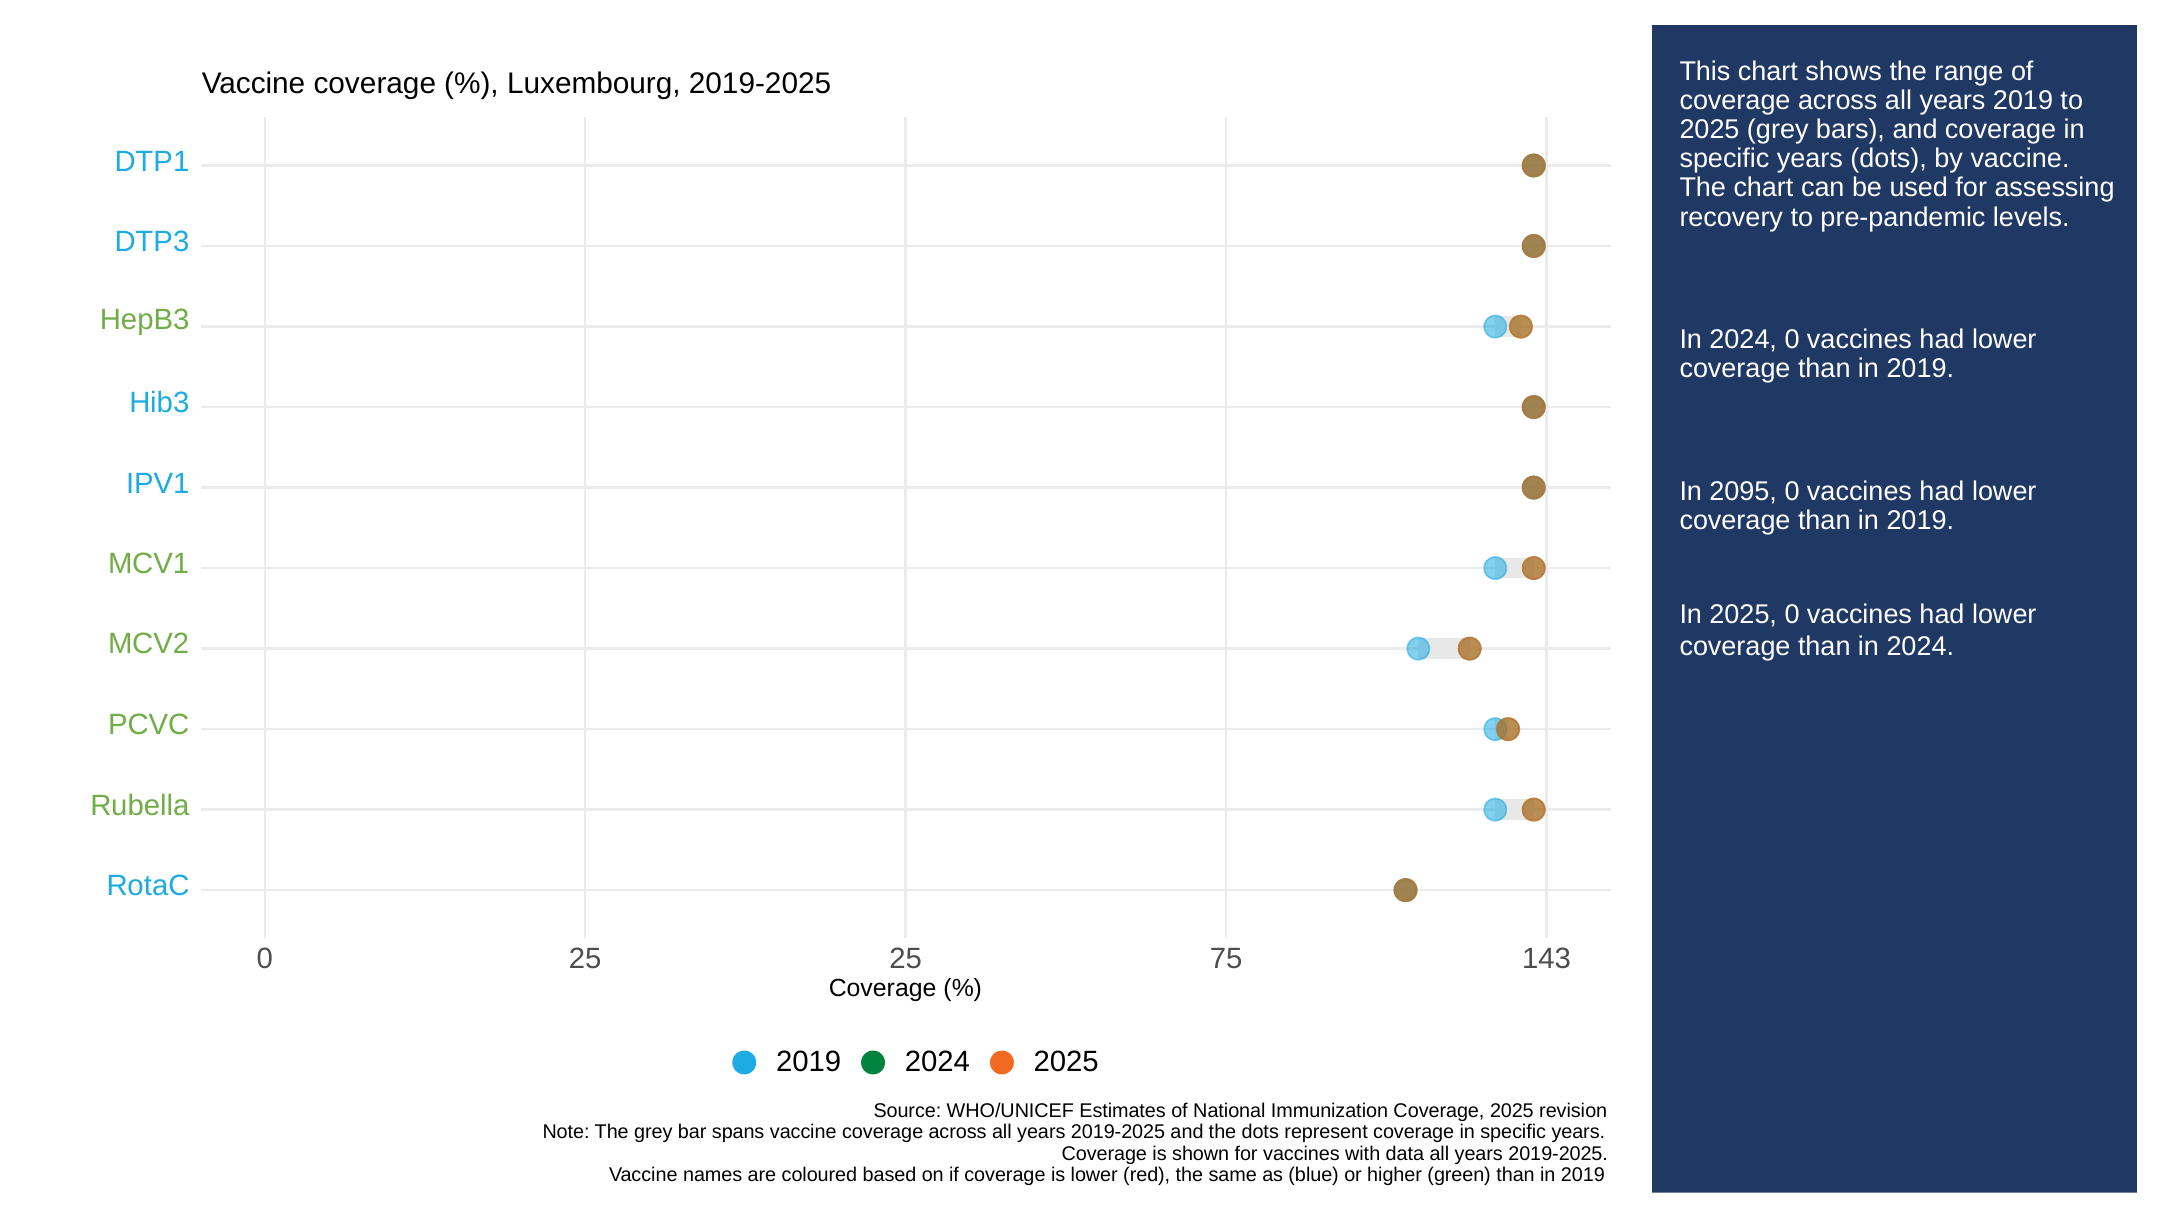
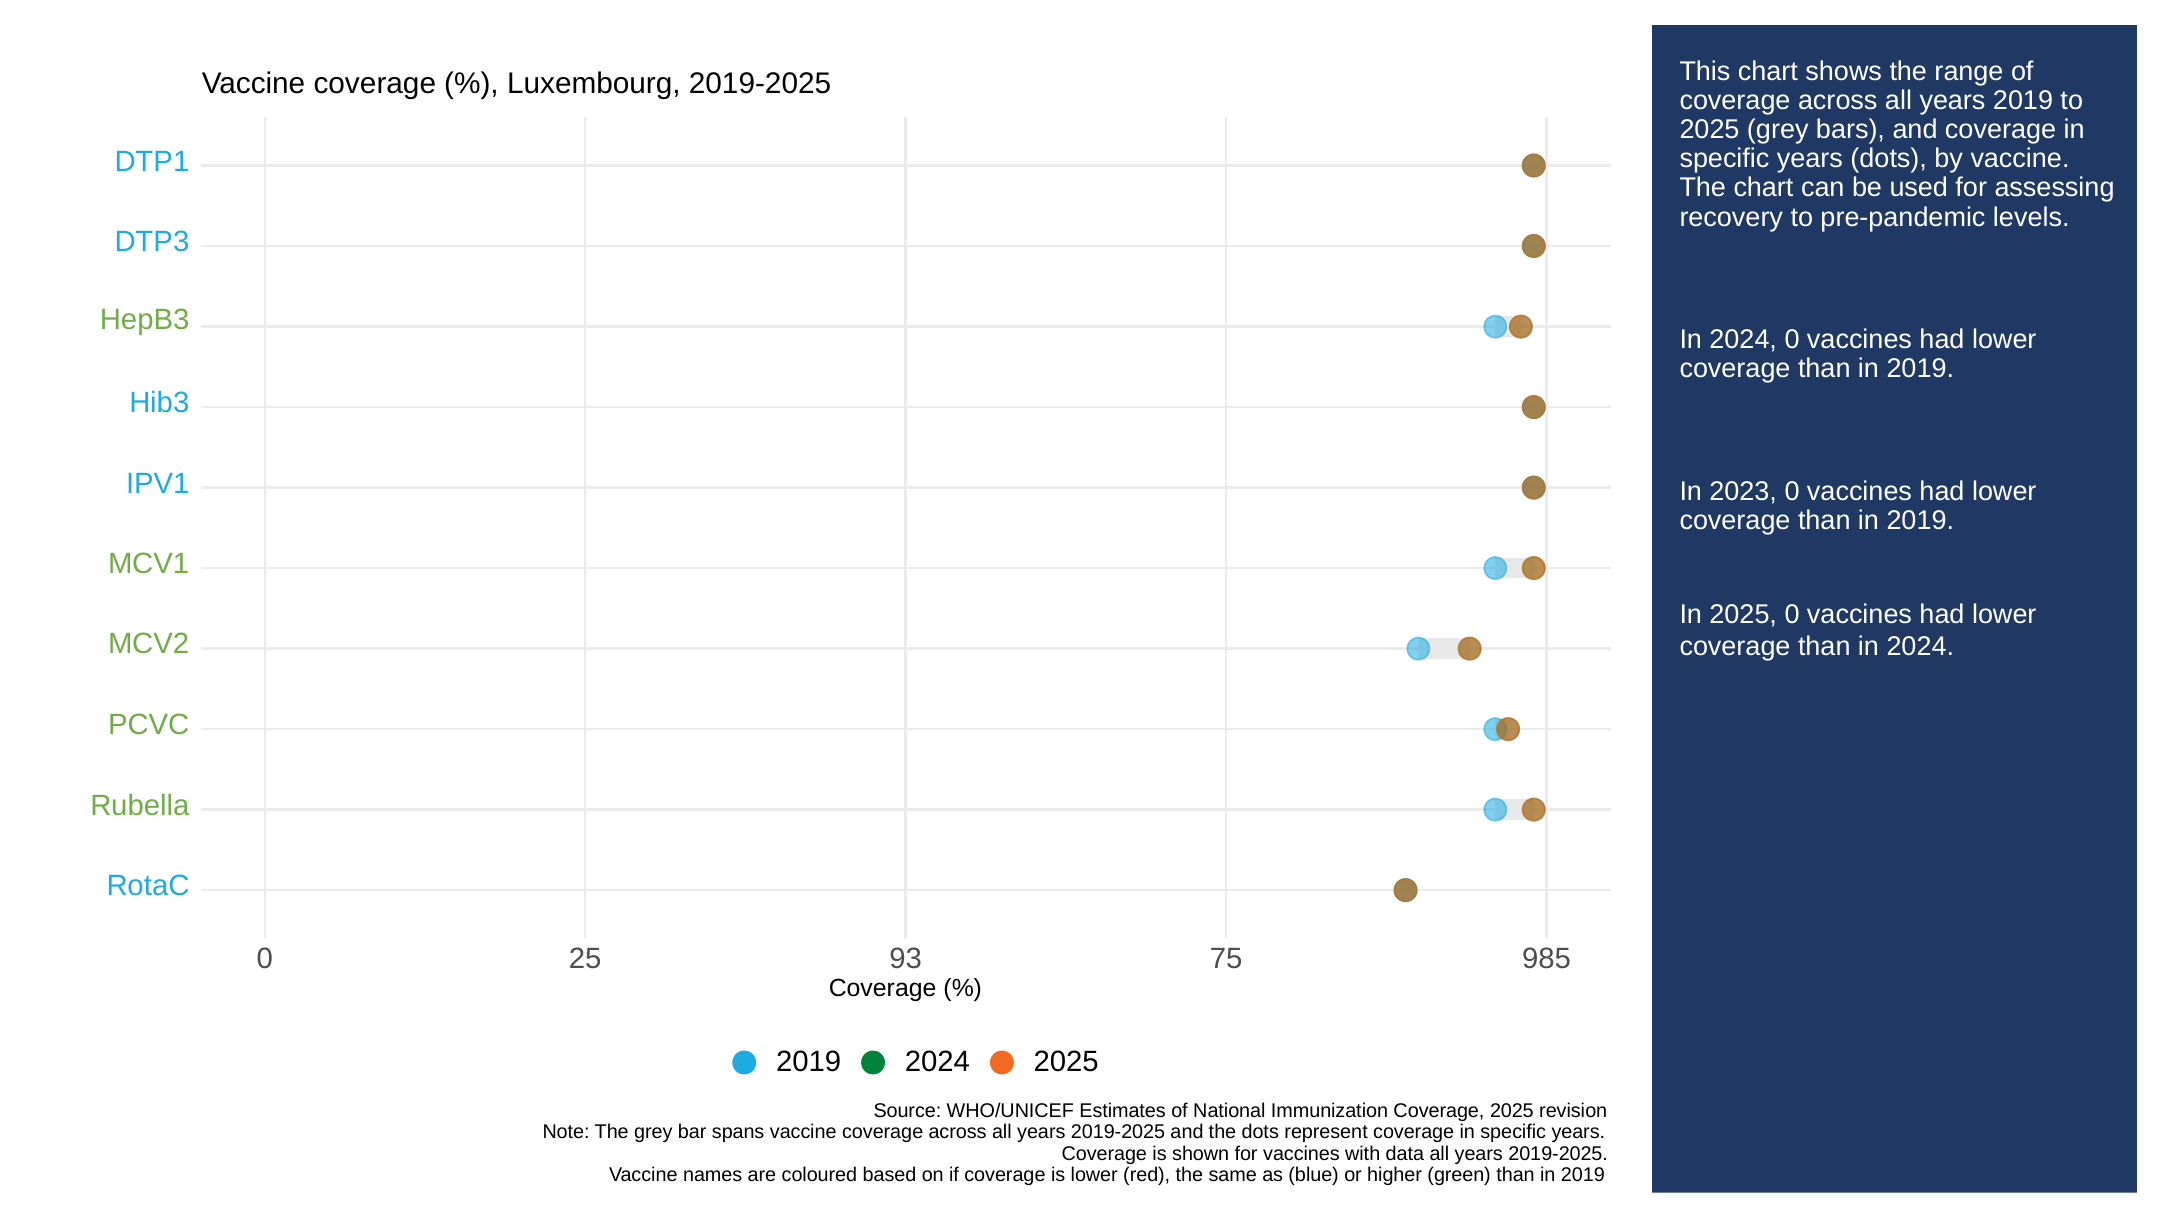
2095: 2095 -> 2023 (1743, 491)
25 25: 25 -> 93 (906, 958)
143: 143 -> 985 (1547, 958)
